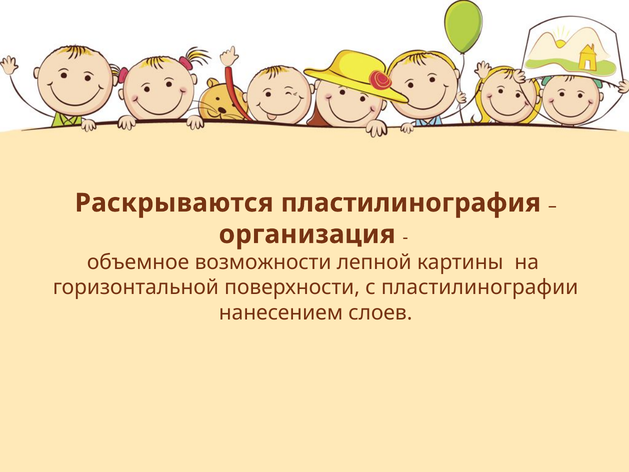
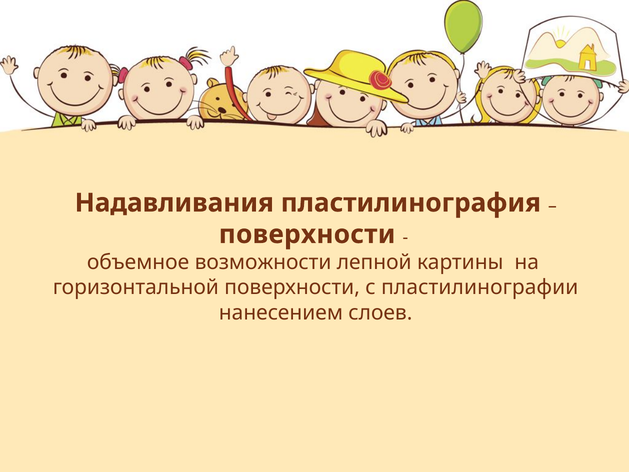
Раскрываются: Раскрываются -> Надавливания (174, 203)
организация: организация -> поверхности (307, 234)
